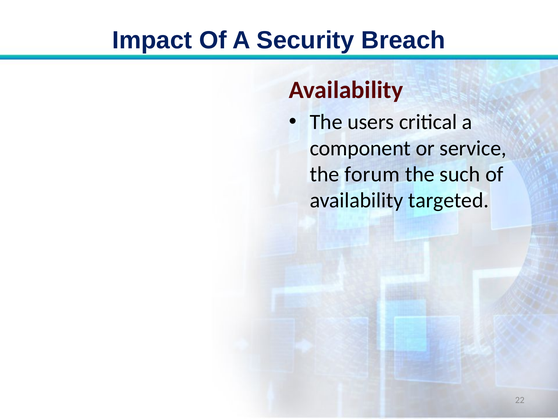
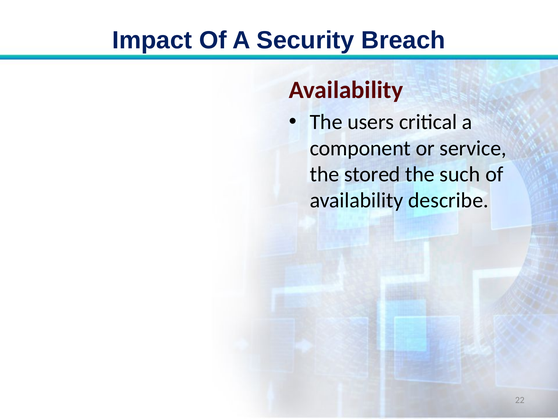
forum: forum -> stored (372, 174)
targeted: targeted -> describe (448, 200)
